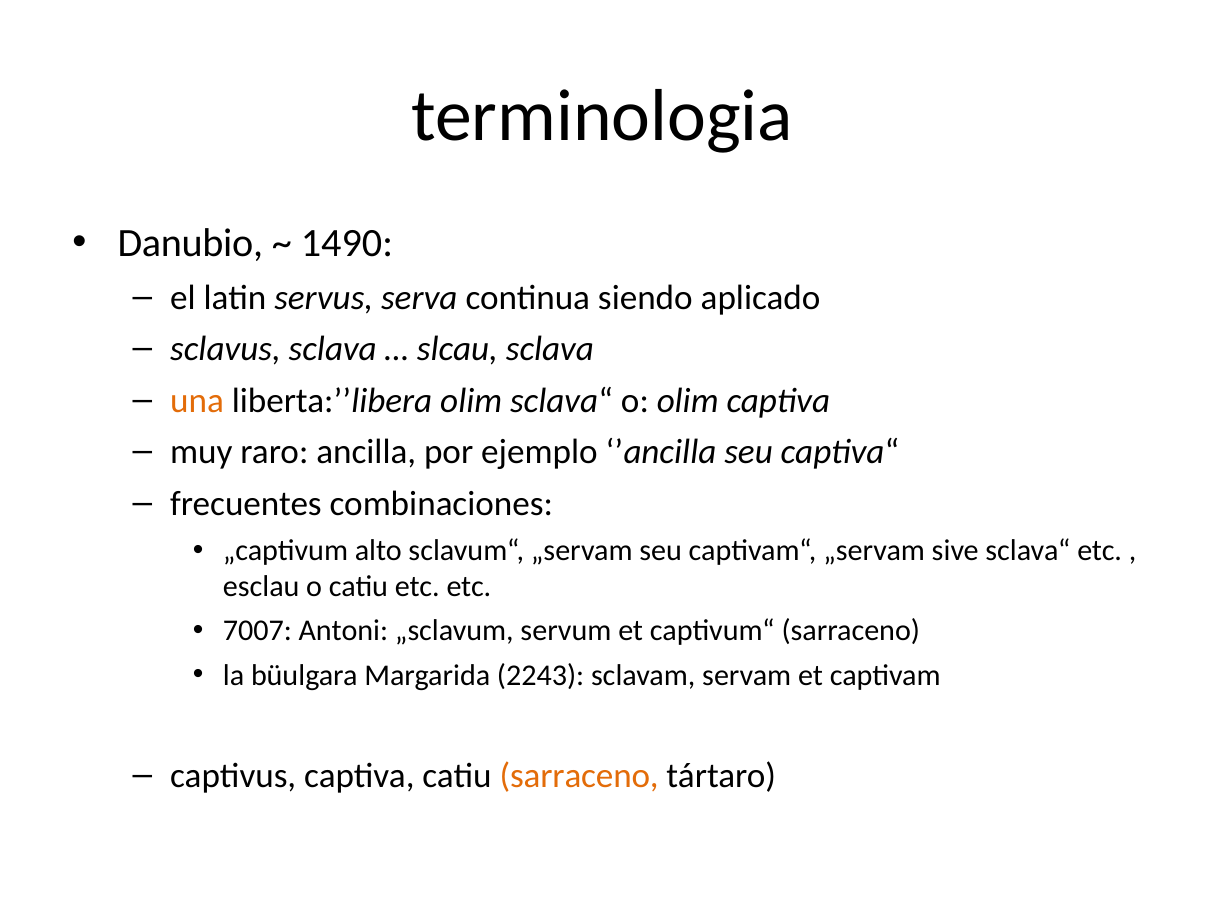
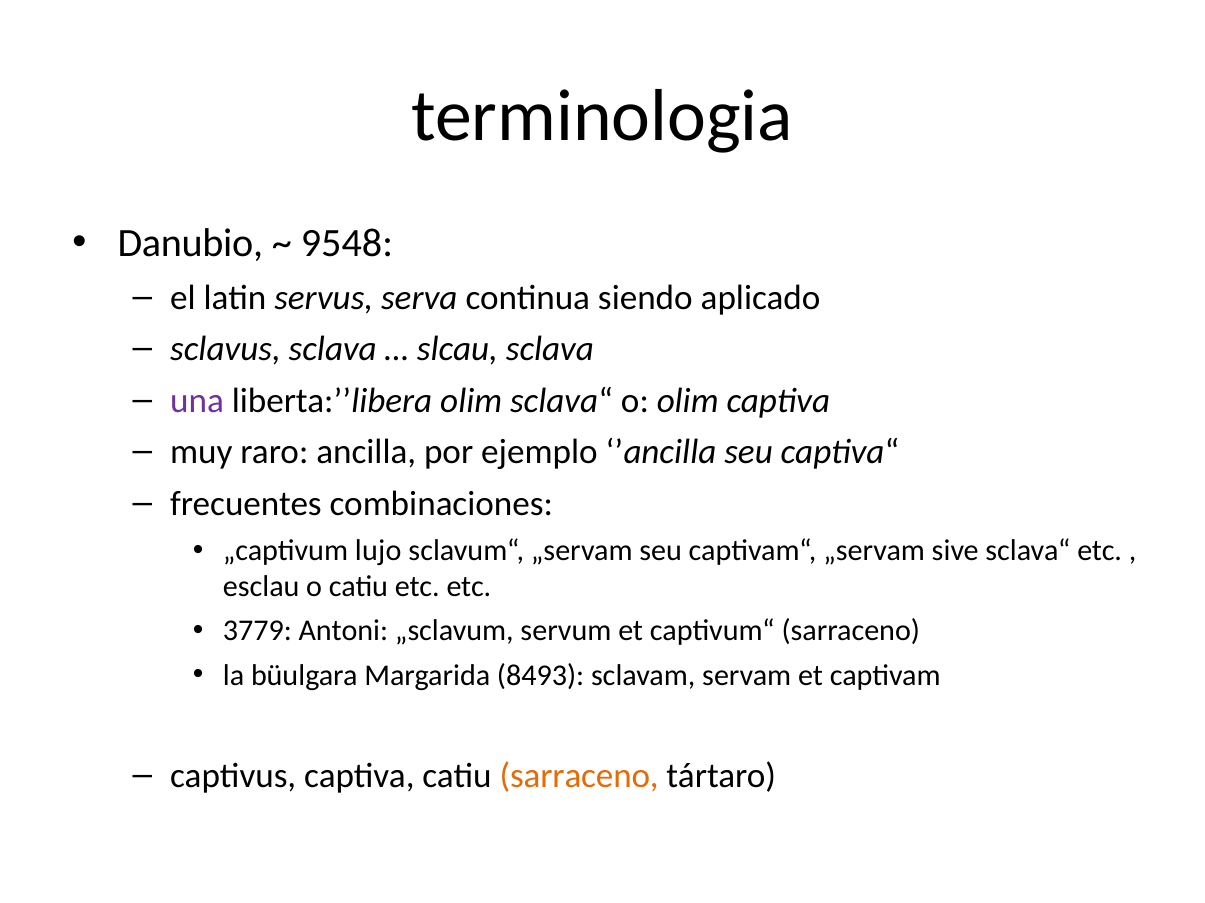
1490: 1490 -> 9548 (347, 244)
una colour: orange -> purple (197, 401)
alto: alto -> lujo (378, 551)
7007: 7007 -> 3779 (257, 631)
2243: 2243 -> 8493 (541, 676)
